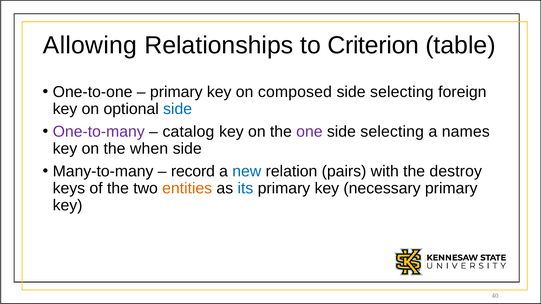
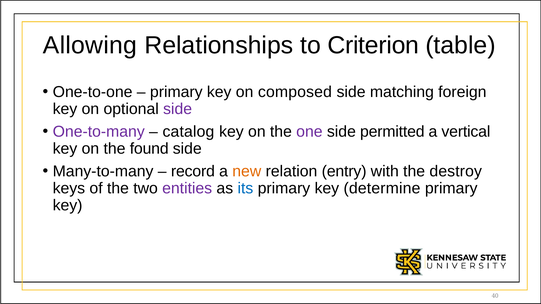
selecting: selecting -> matching (402, 92)
side colour: blue -> purple (178, 109)
selecting: selecting -> permitted (392, 132)
names: names -> vertical (466, 132)
when: when -> found (149, 149)
new colour: blue -> orange (247, 172)
pairs: pairs -> entry (344, 172)
entities colour: orange -> purple (187, 189)
necessary: necessary -> determine (382, 189)
